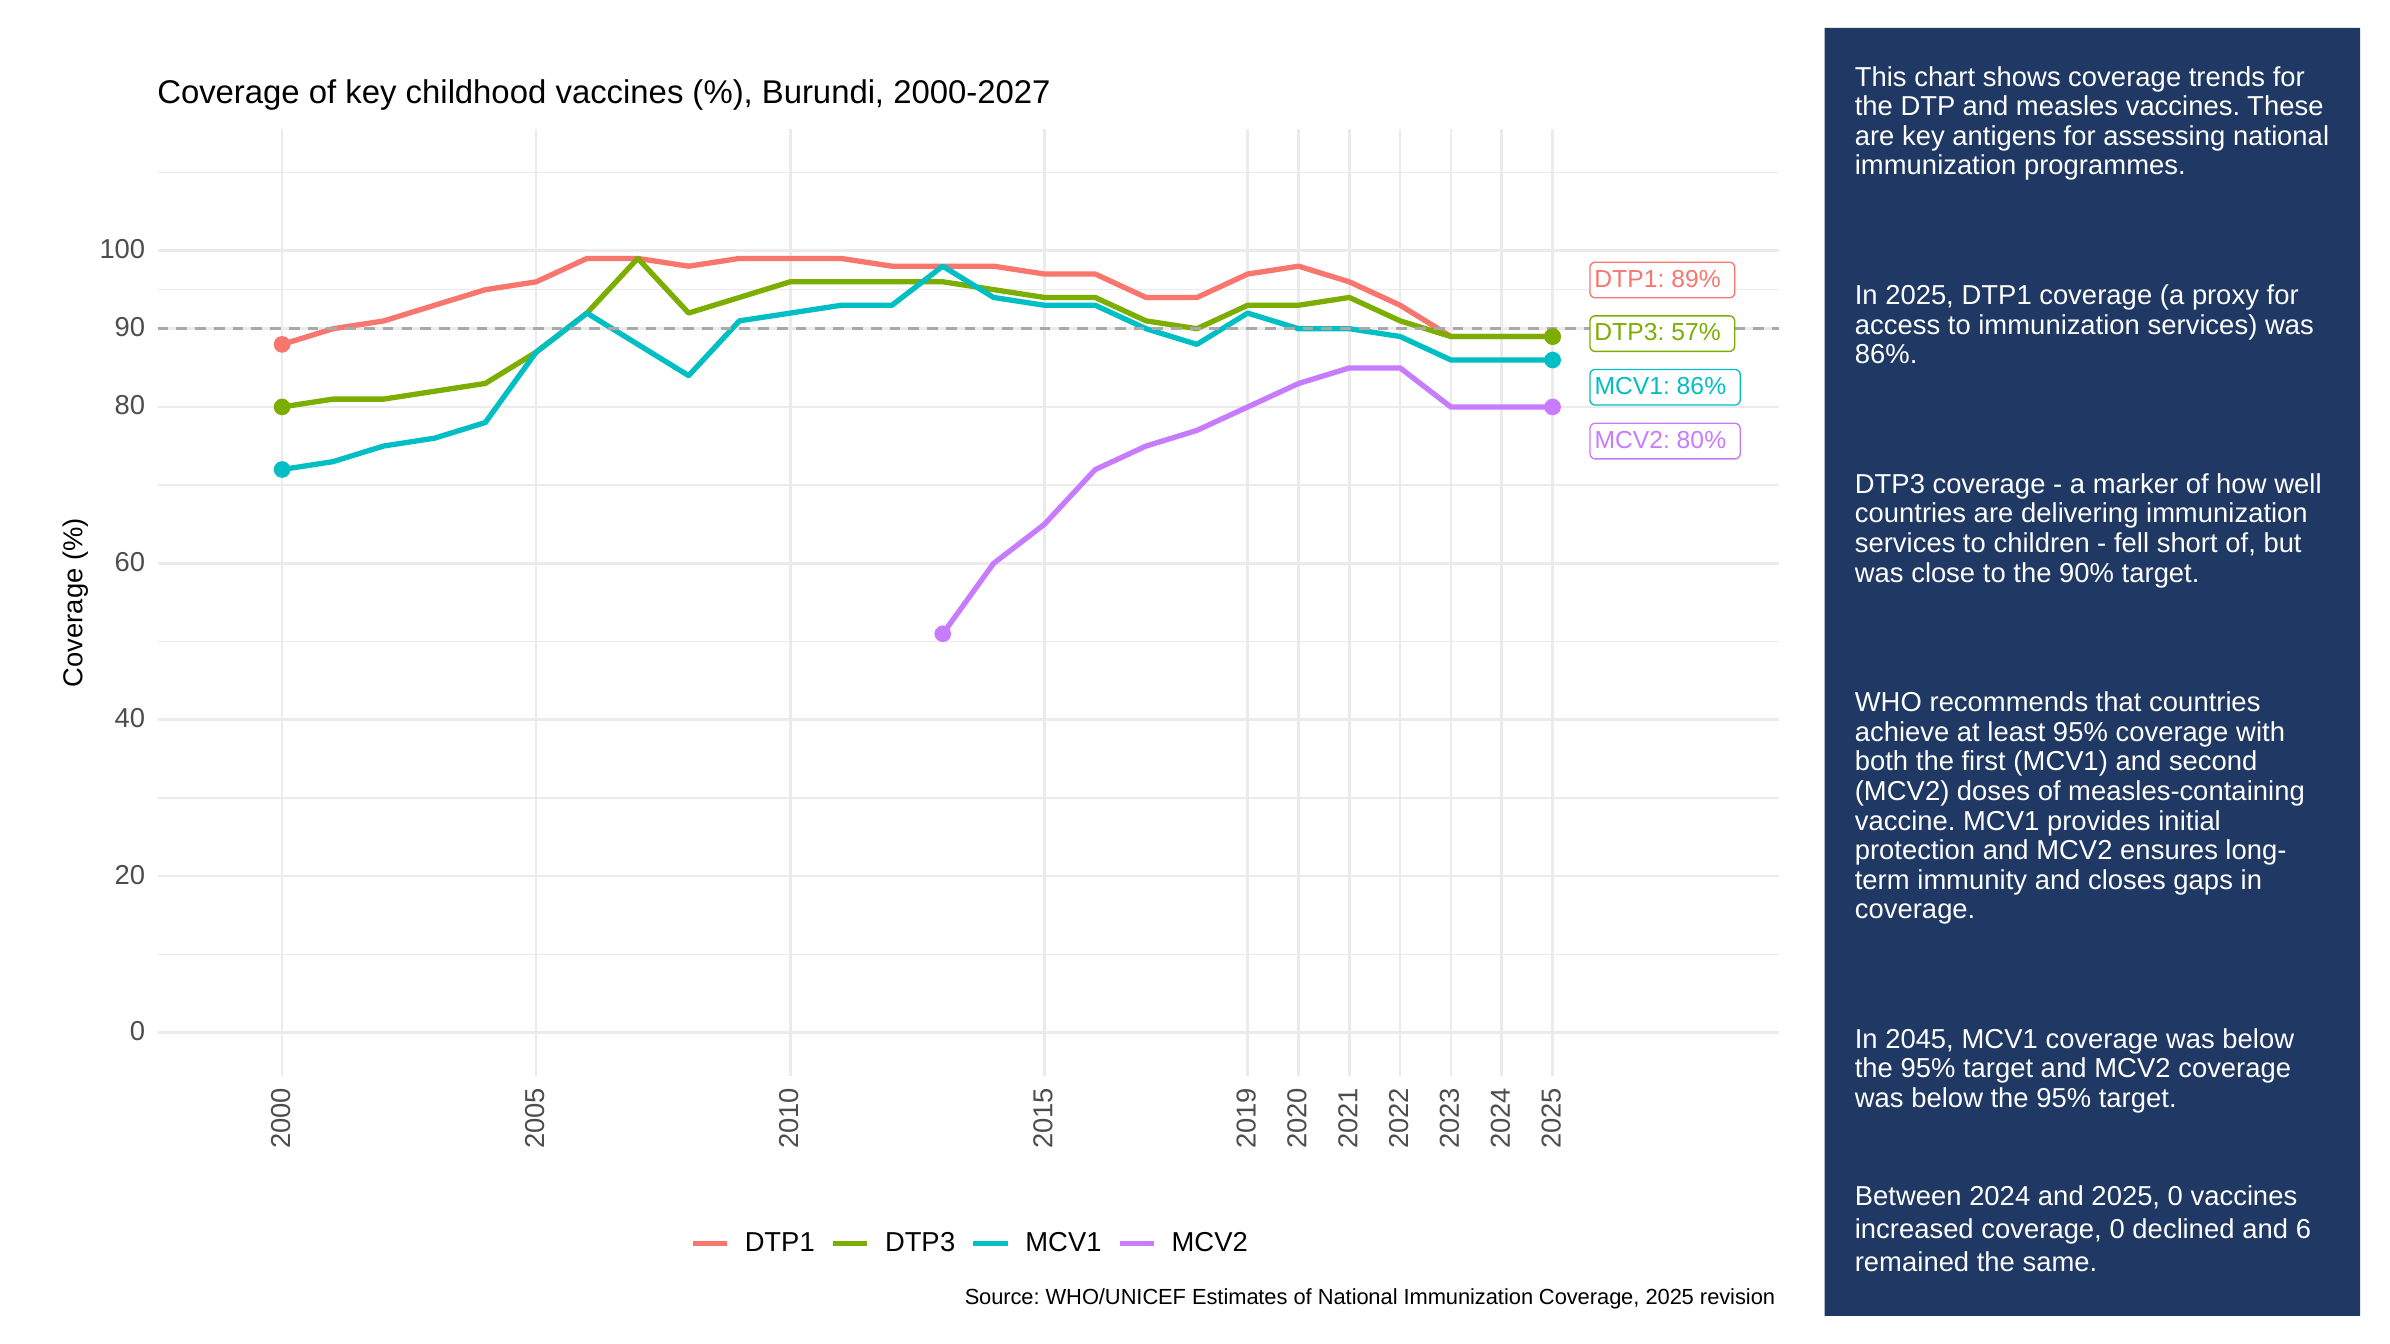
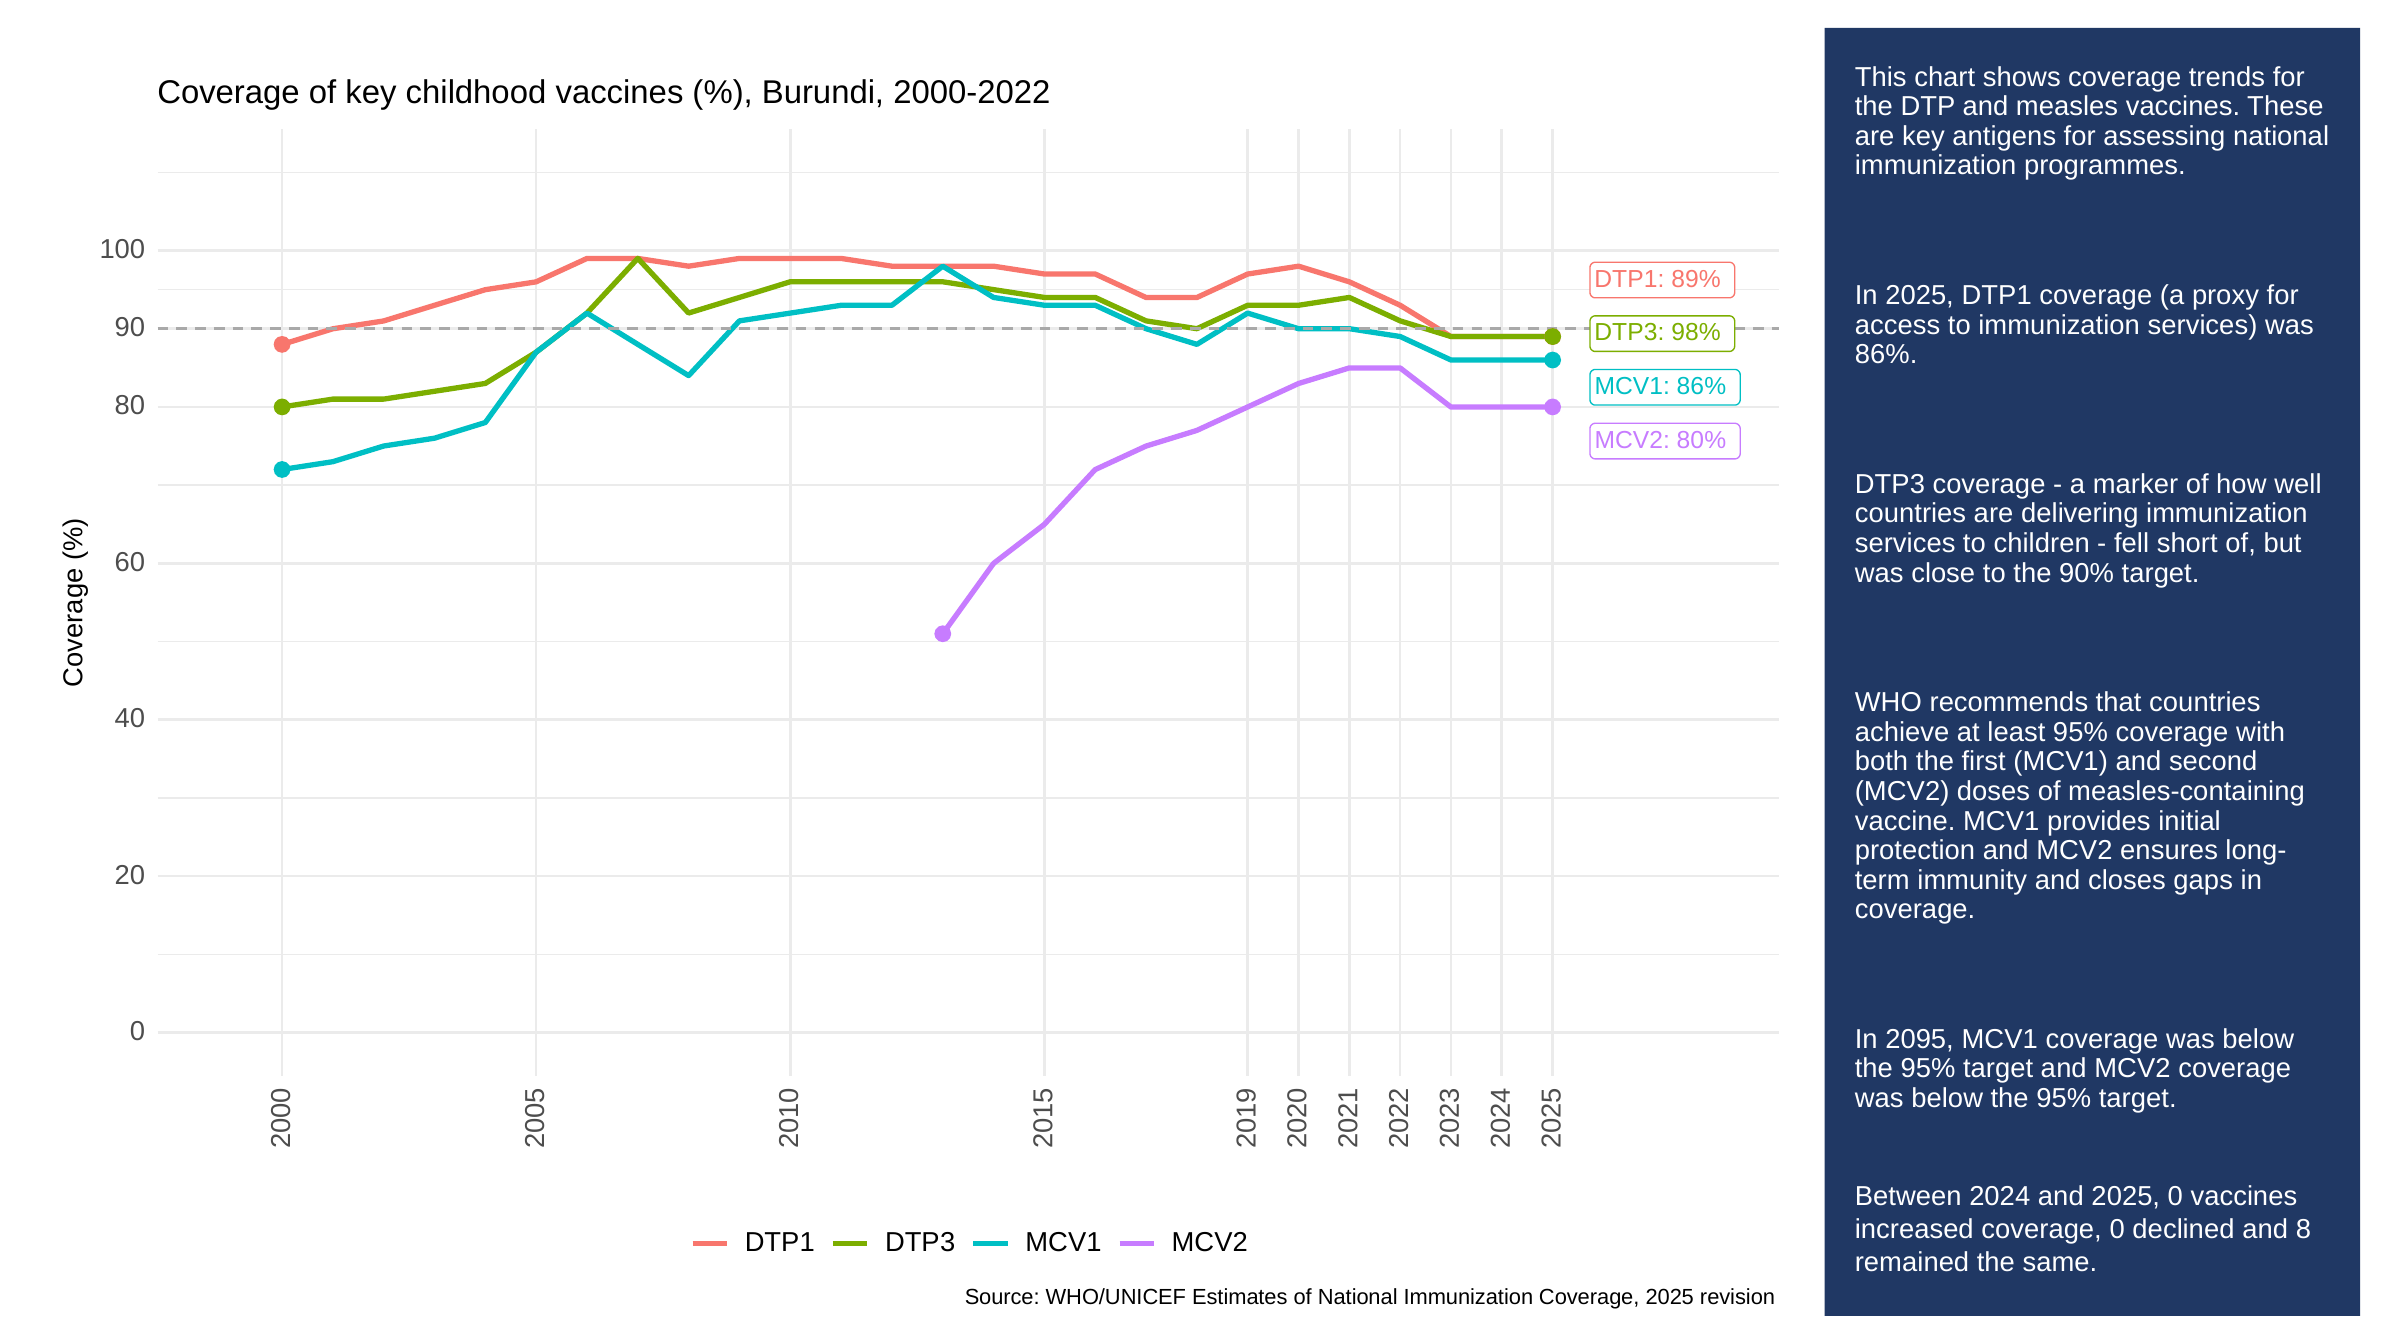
2000-2027: 2000-2027 -> 2000-2022 (972, 92)
57%: 57% -> 98% (1696, 333)
2045: 2045 -> 2095 (1920, 1040)
6: 6 -> 8 (2303, 1230)
